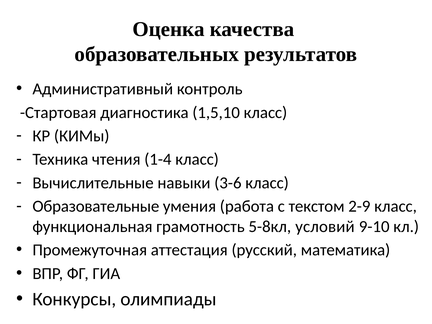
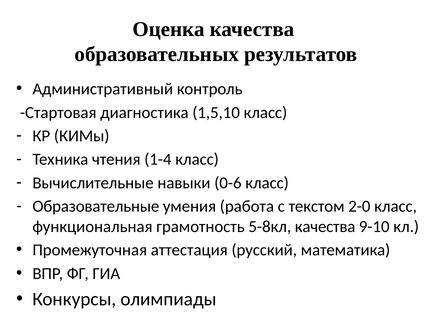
3-6: 3-6 -> 0-6 (228, 183)
2-9: 2-9 -> 2-0 (359, 206)
5-8кл условий: условий -> качества (325, 227)
